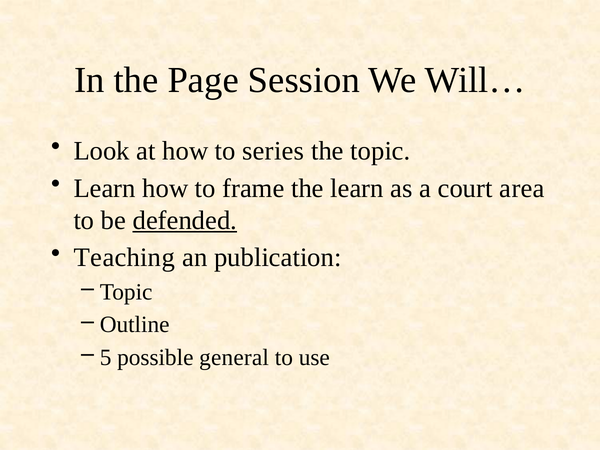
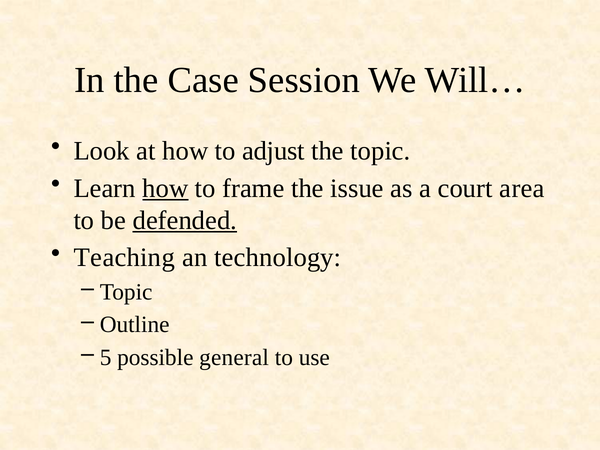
Page: Page -> Case (203, 80)
series: series -> adjust (273, 151)
how underline: none -> present (165, 188)
the learn: learn -> issue (357, 188)
publication: publication -> technology (278, 258)
